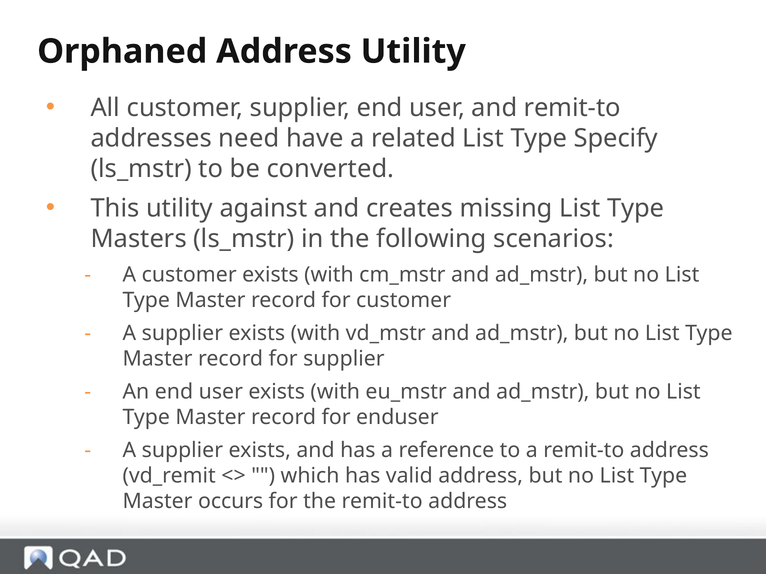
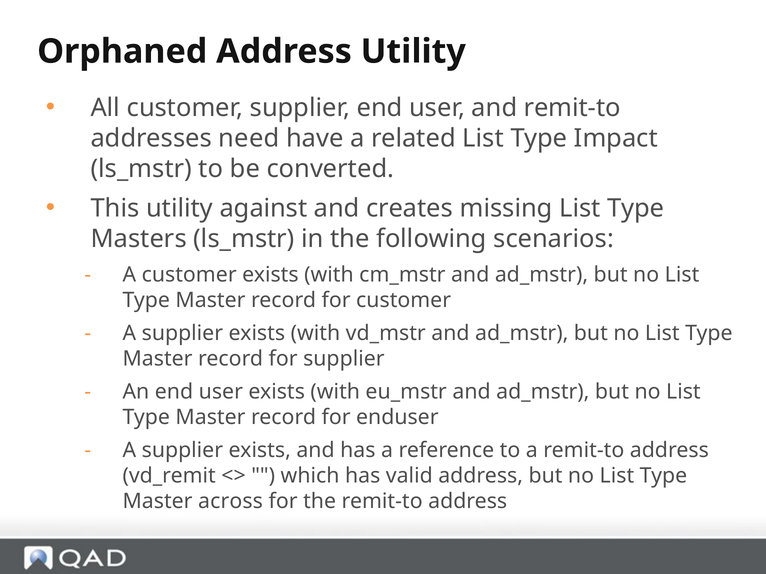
Specify: Specify -> Impact (616, 138)
occurs: occurs -> across (231, 502)
